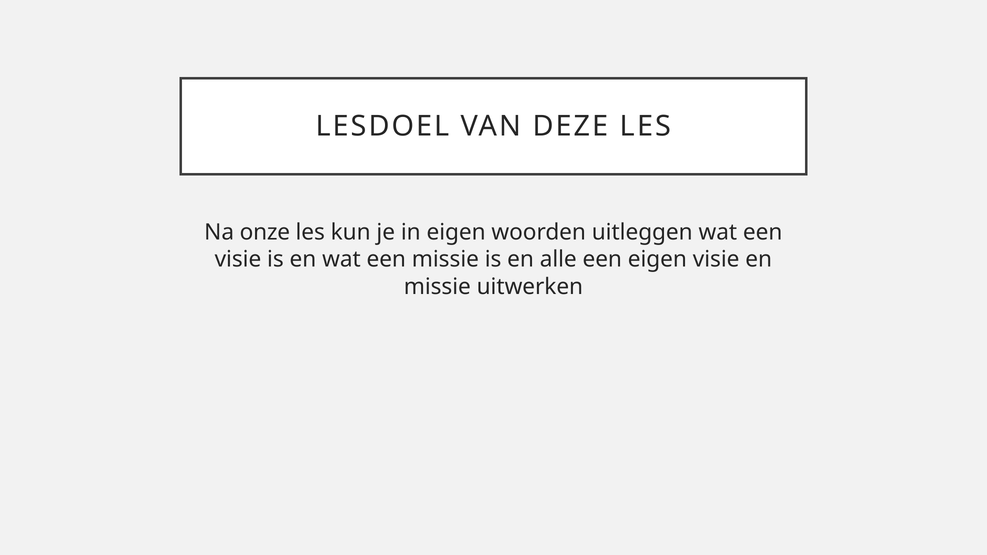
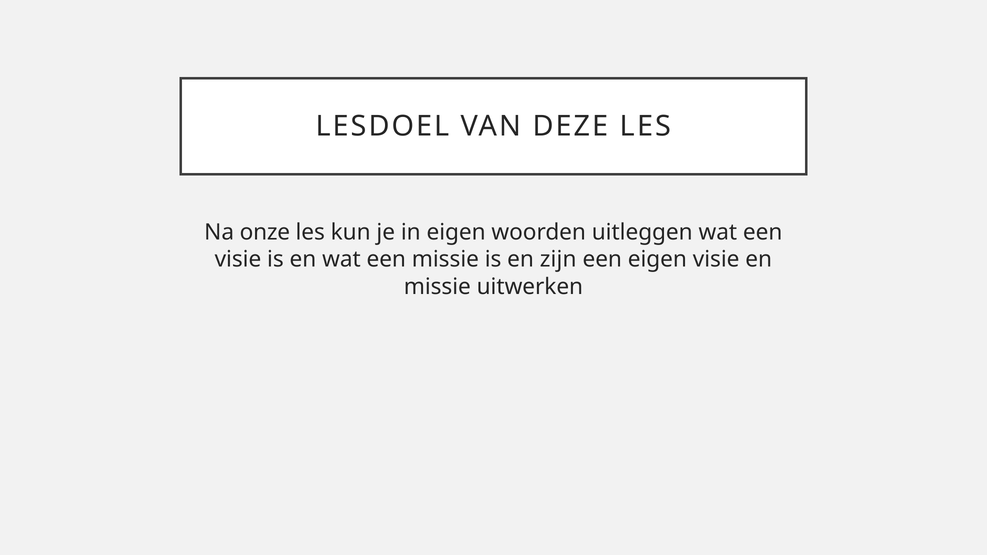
alle: alle -> zijn (558, 260)
